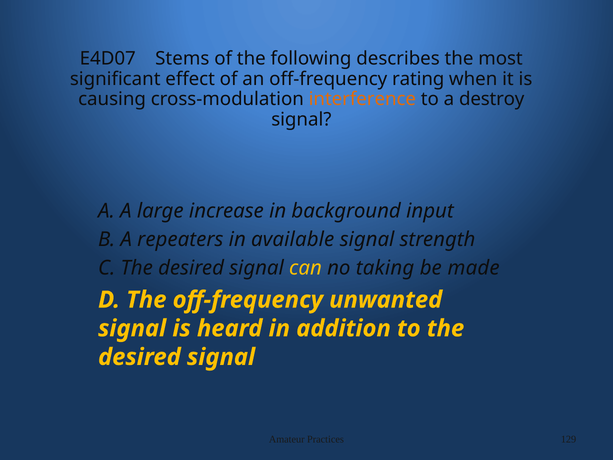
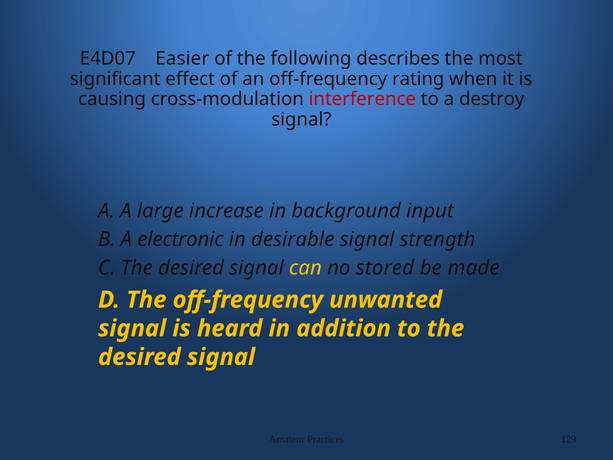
Stems: Stems -> Easier (182, 59)
interference colour: orange -> red (362, 99)
repeaters: repeaters -> electronic (180, 239)
available: available -> desirable (293, 239)
taking: taking -> stored (385, 268)
